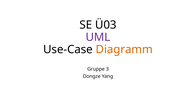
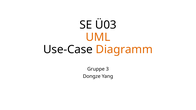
UML colour: purple -> orange (98, 37)
